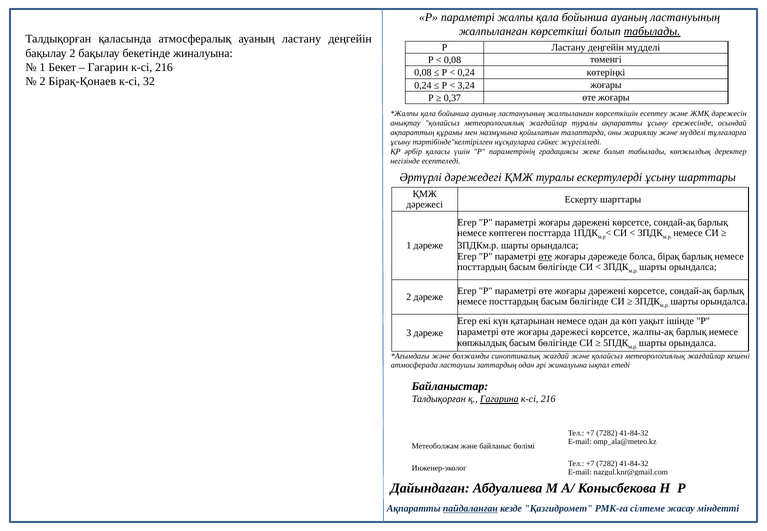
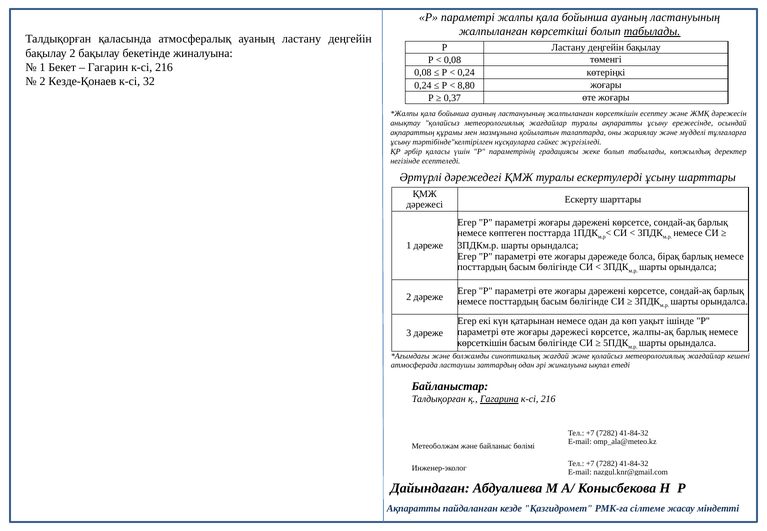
Р Ластану деңгейін мүдделі: мүдделі -> бақылау (643, 47)
Бірақ-Қонаев: Бірақ-Қонаев -> Кезде-Қонаев (82, 81)
3,24: 3,24 -> 8,80 (466, 85)
өте underline: present -> none (545, 256)
көпжылдық: көпжылдық -> көрсеткішін (482, 343)
пайдаланған underline: present -> none (470, 509)
